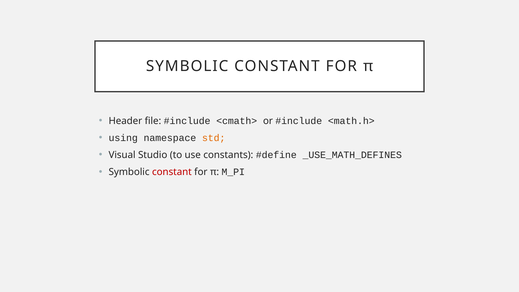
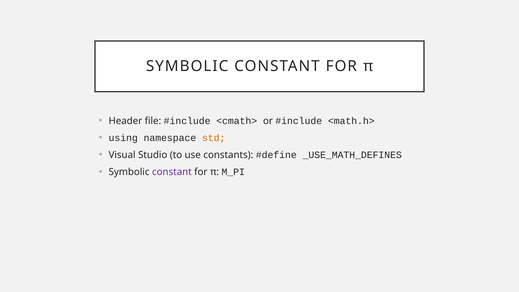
constant colour: red -> purple (172, 172)
